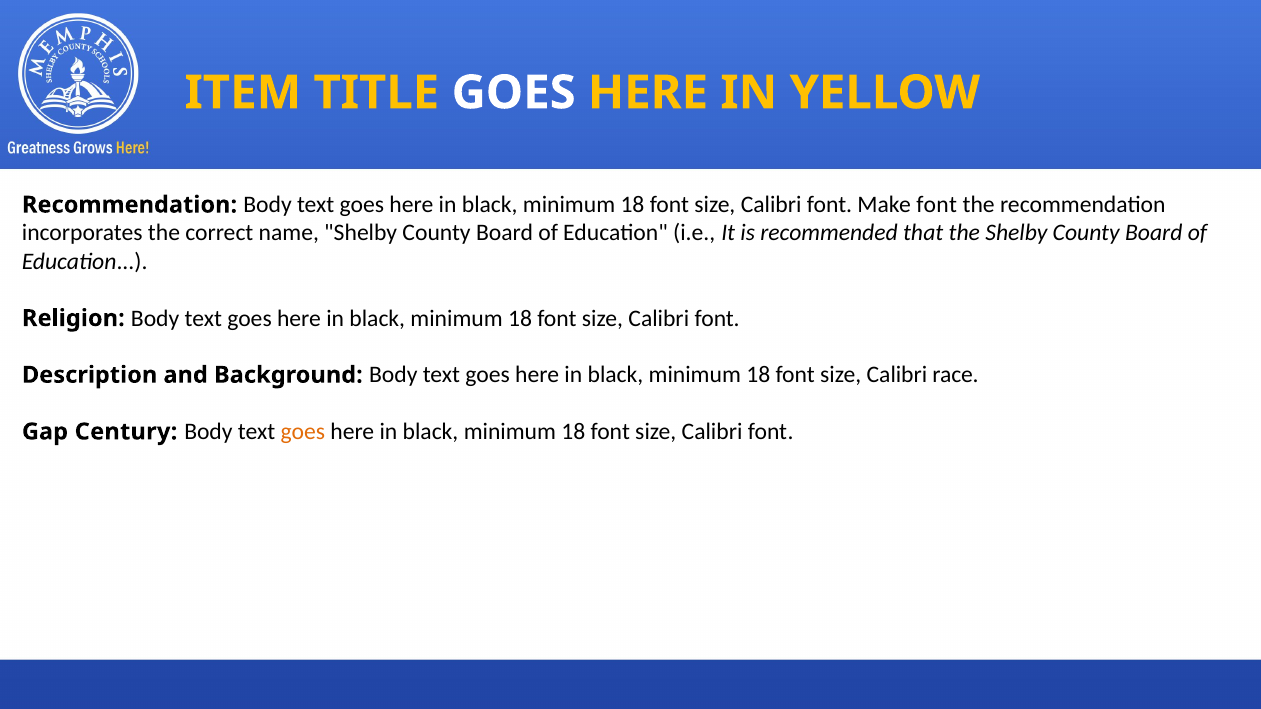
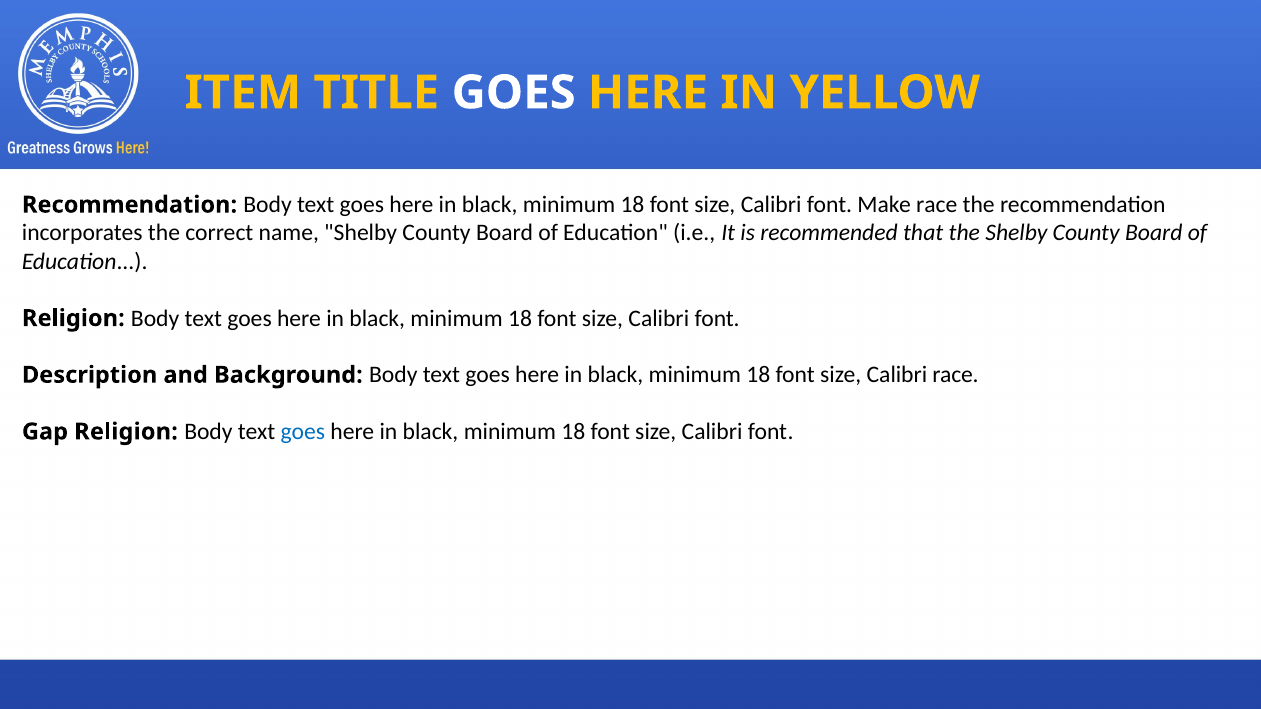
Make font: font -> race (937, 205)
Gap Century: Century -> Religion (126, 432)
goes colour: orange -> blue (303, 432)
